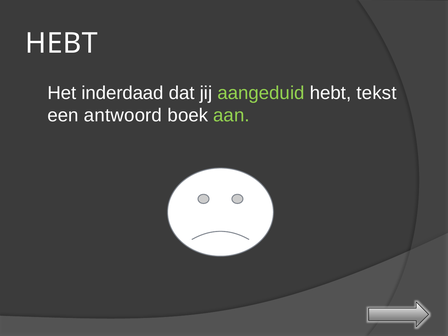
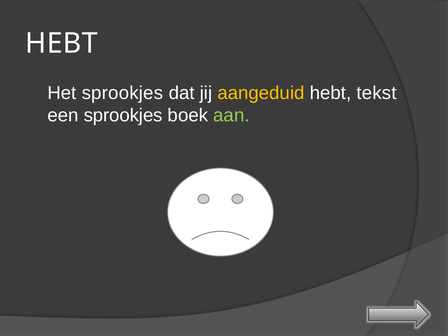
Het inderdaad: inderdaad -> sprookjes (122, 93)
aangeduid colour: light green -> yellow (261, 93)
een antwoord: antwoord -> sprookjes (123, 116)
